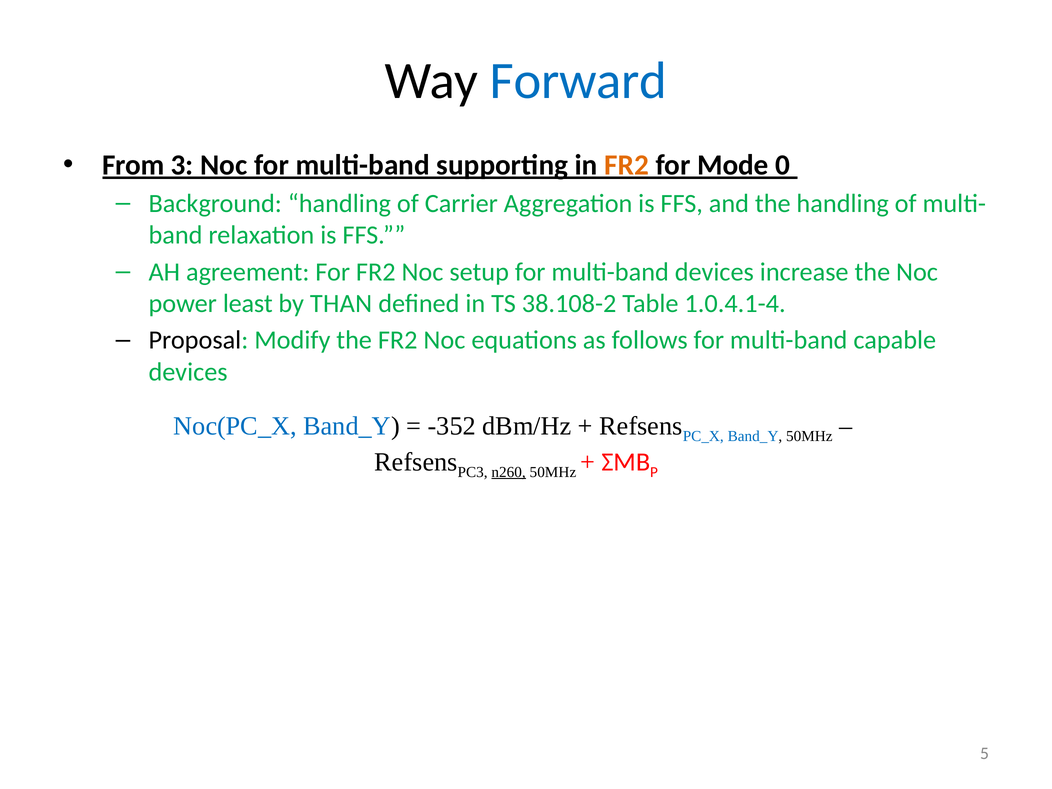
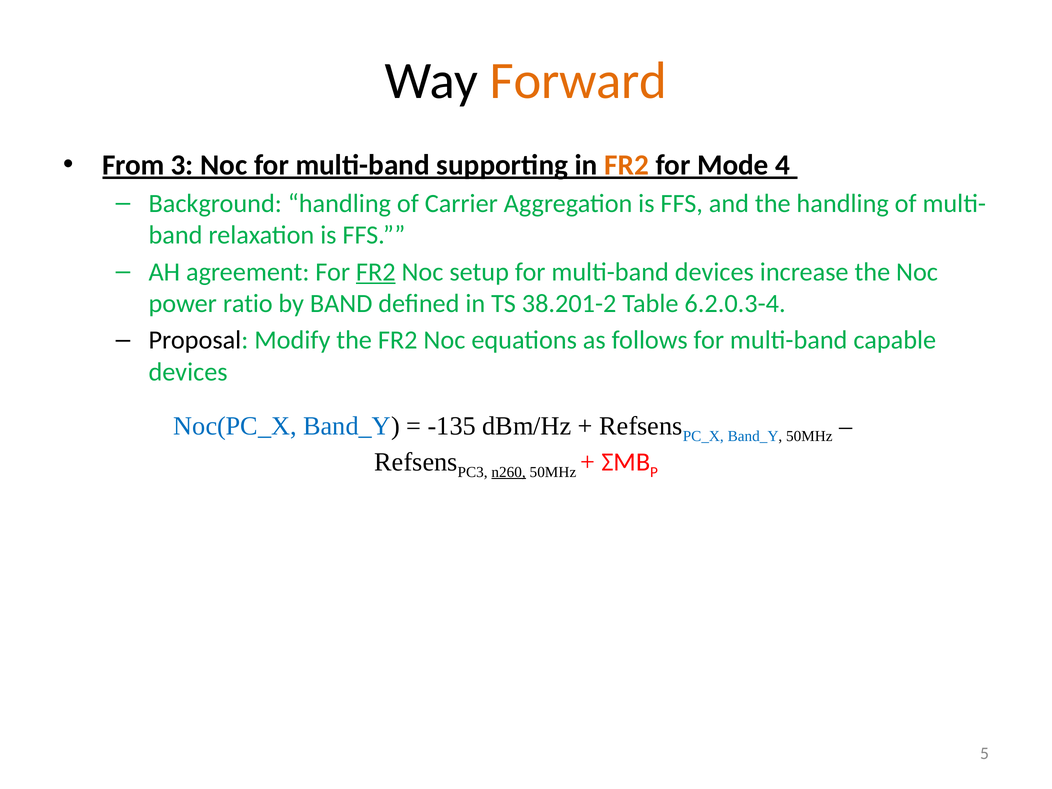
Forward colour: blue -> orange (578, 81)
0: 0 -> 4 (783, 165)
FR2 underline: none -> present (376, 272)
least: least -> ratio (248, 303)
by THAN: THAN -> BAND (341, 303)
38.108-2: 38.108-2 -> 38.201-2 (569, 303)
1.0.4.1-4: 1.0.4.1-4 -> 6.2.0.3-4 (735, 303)
-352: -352 -> -135 (452, 426)
